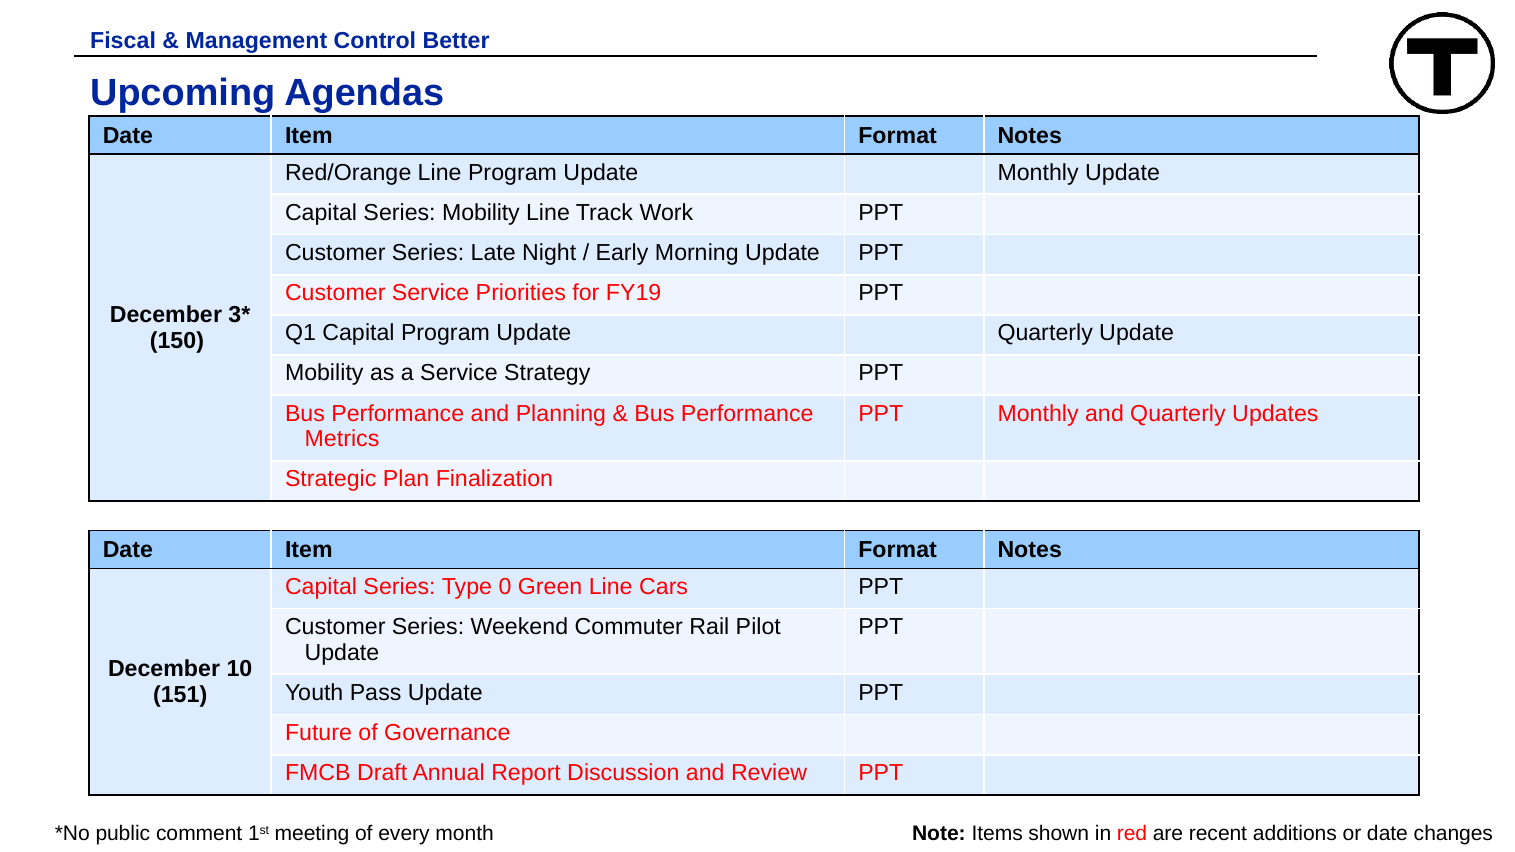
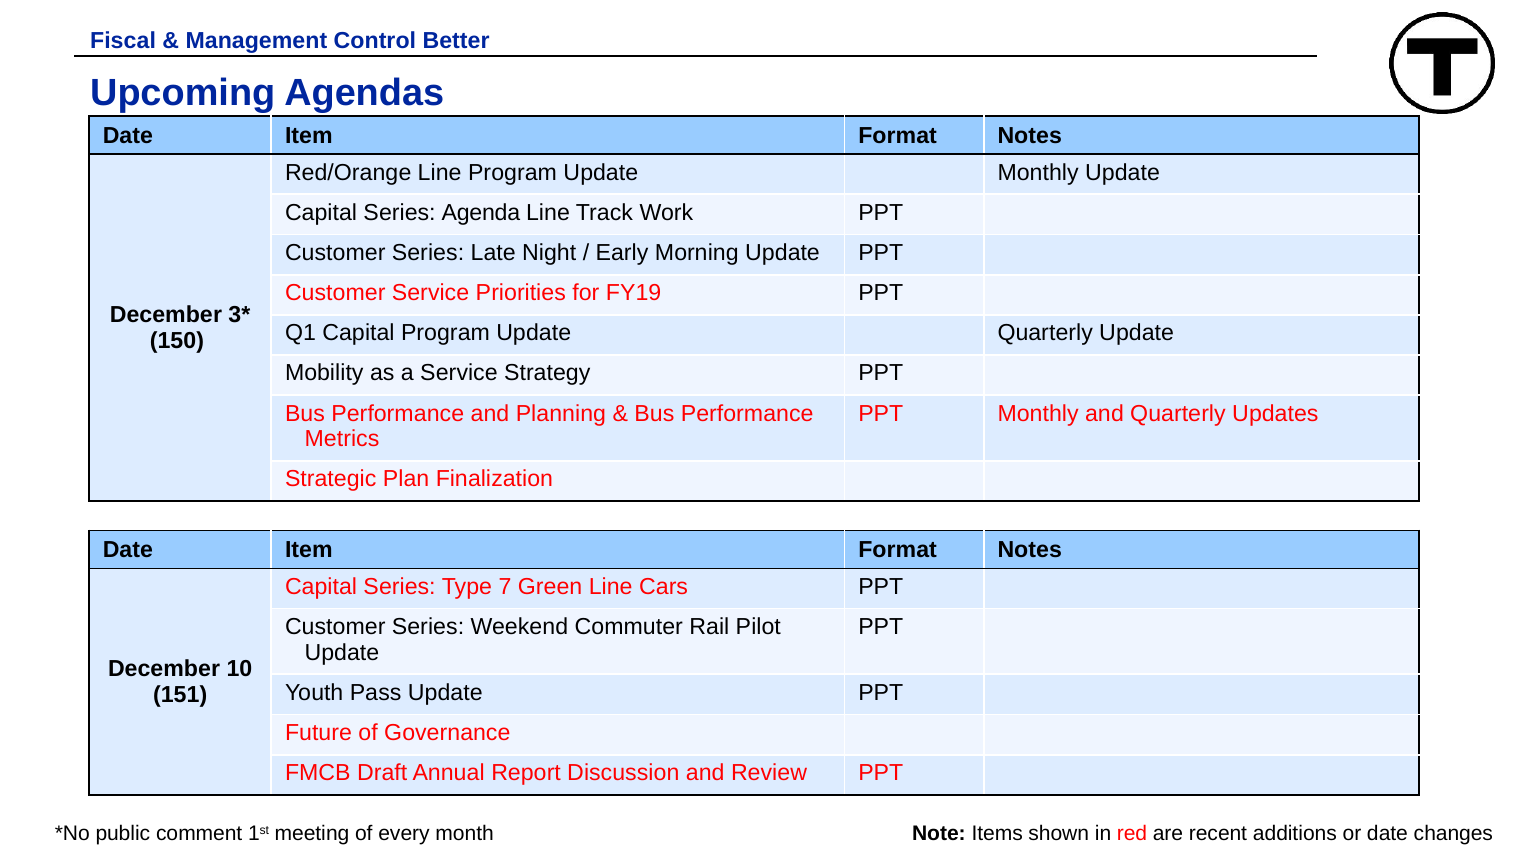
Series Mobility: Mobility -> Agenda (481, 213)
0: 0 -> 7 (505, 587)
